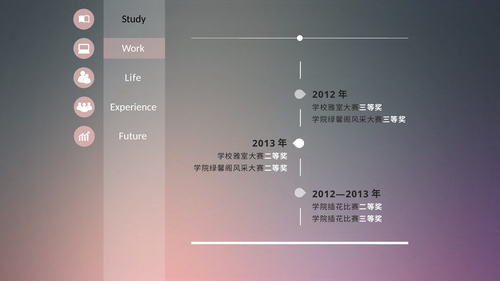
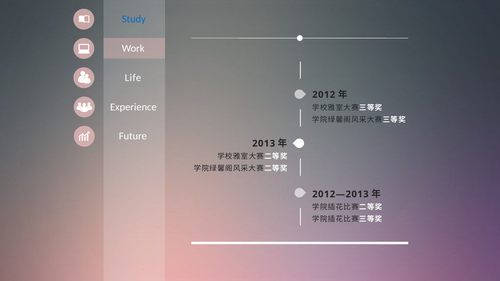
Study colour: black -> blue (134, 19)
